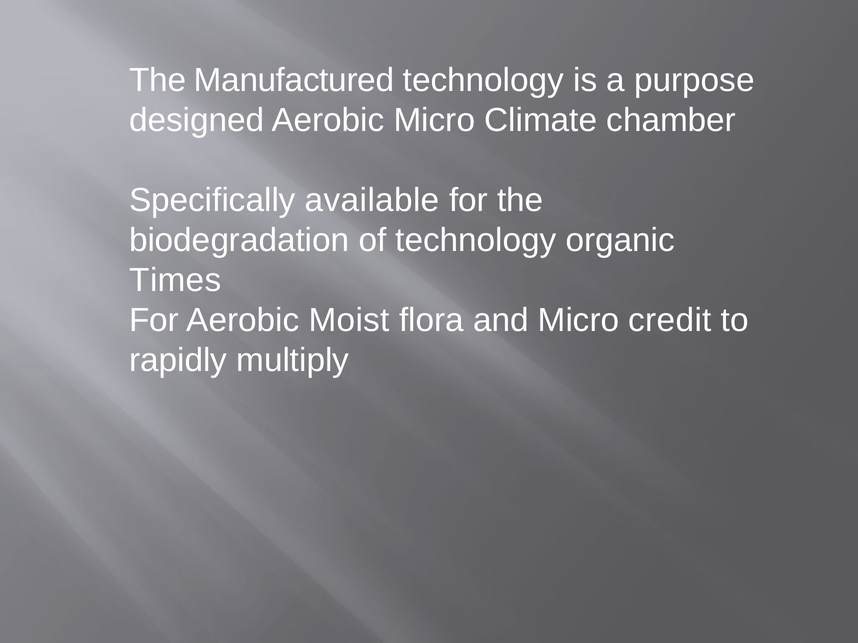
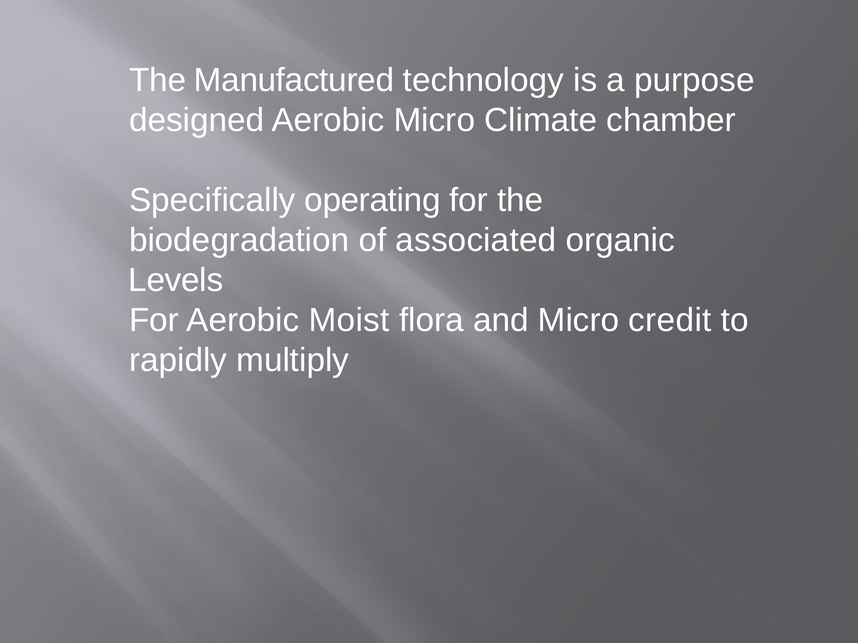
available: available -> operating (373, 200)
of technology: technology -> associated (476, 240)
Times: Times -> Levels (176, 281)
